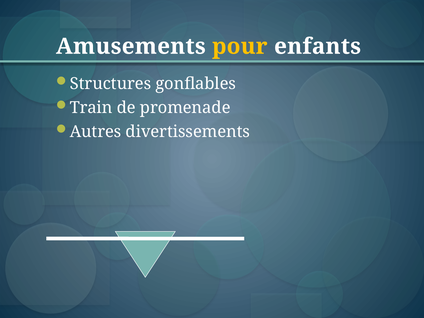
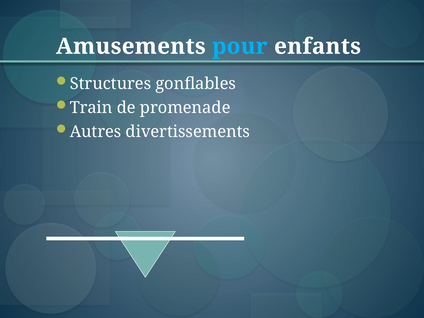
pour colour: yellow -> light blue (240, 46)
